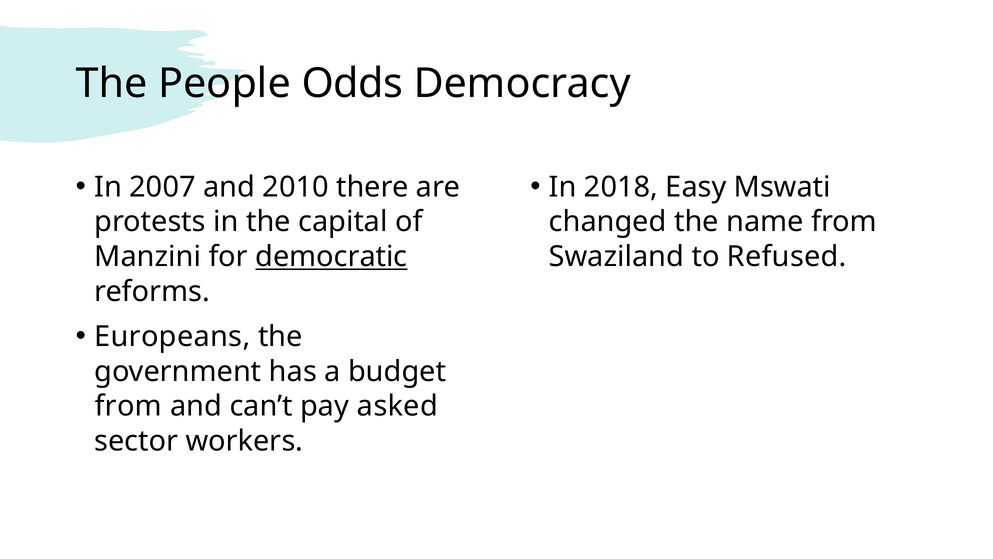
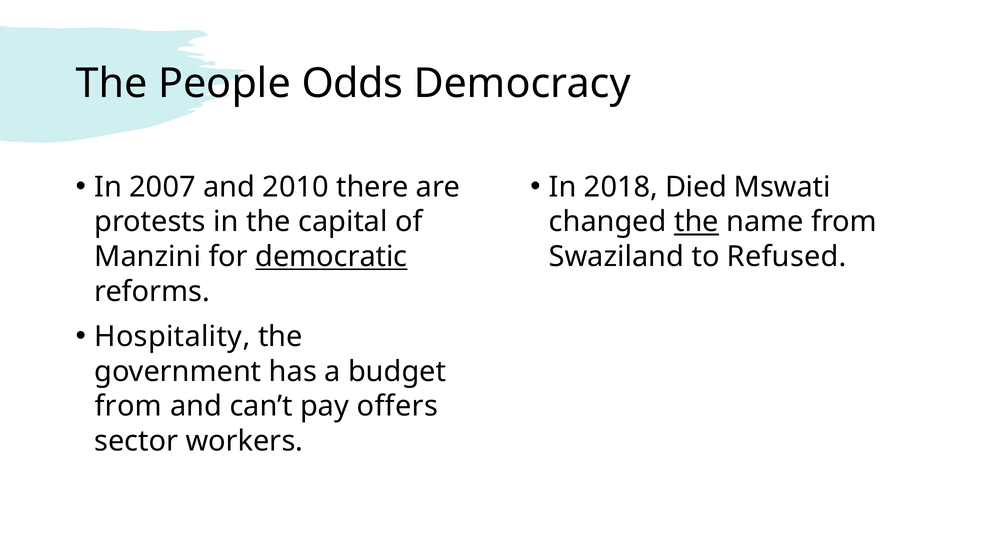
Easy: Easy -> Died (696, 187)
the underline: none -> present (696, 222)
Europeans: Europeans -> Hospitality (172, 336)
asked: asked -> offers (397, 406)
